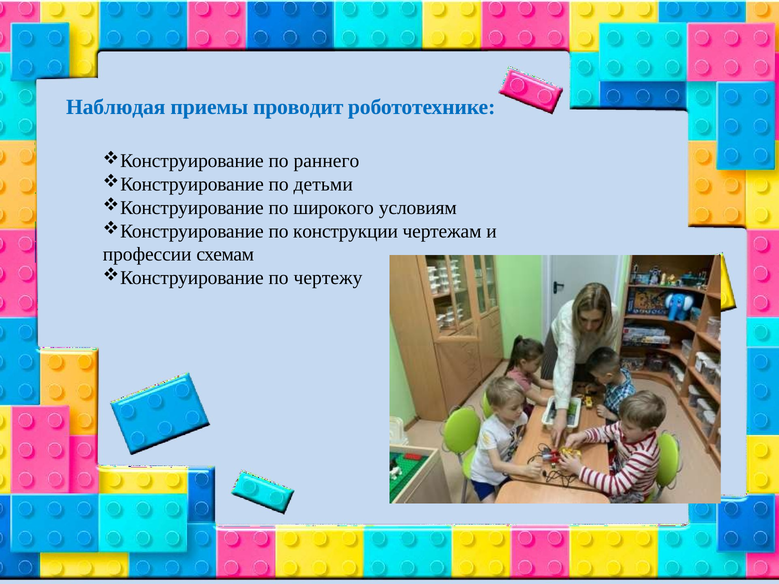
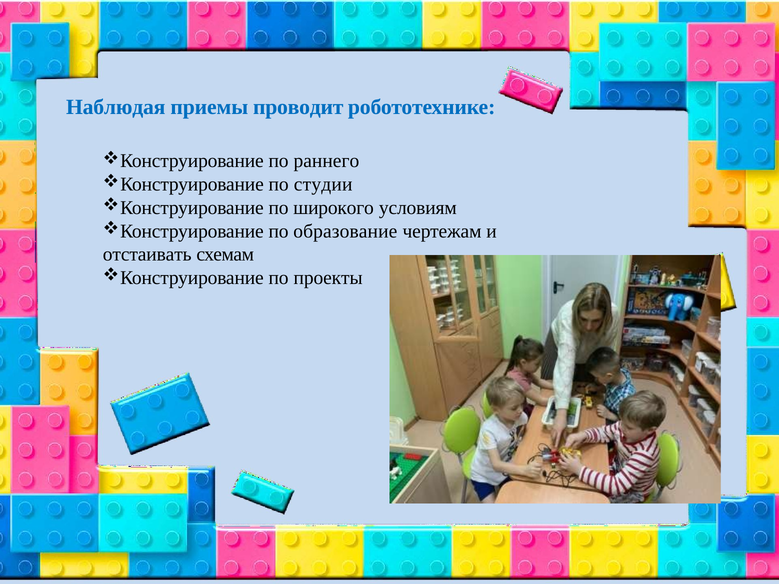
детьми: детьми -> студии (323, 184)
конструкции: конструкции -> образование (345, 231)
профессии: профессии -> отстаивать (147, 255)
чертежу: чертежу -> проекты (328, 278)
